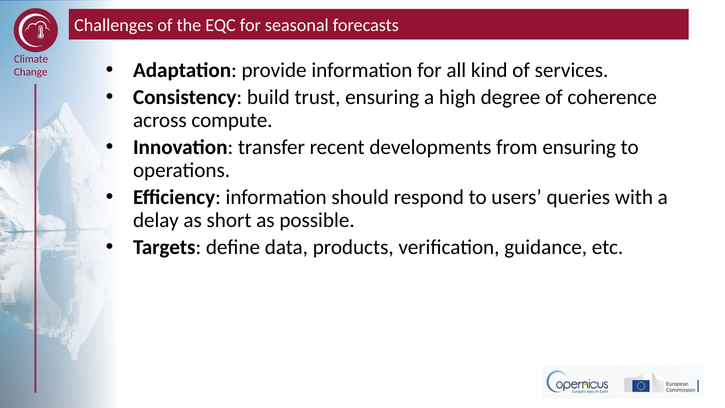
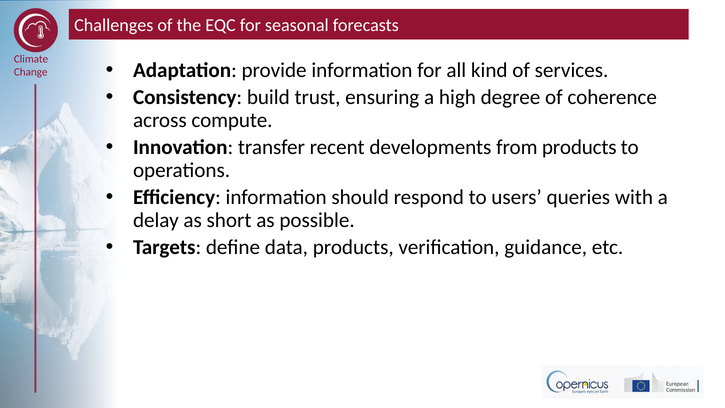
from ensuring: ensuring -> products (579, 147)
